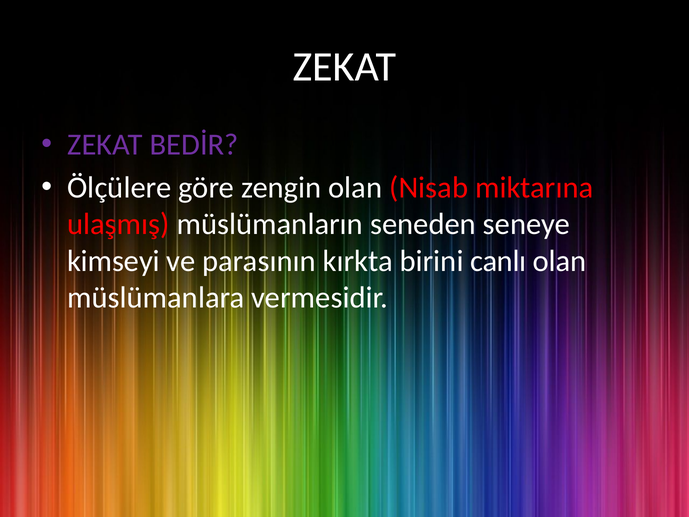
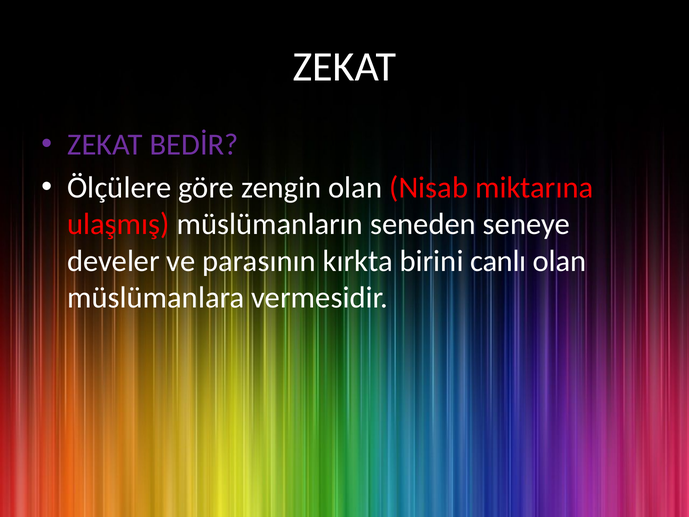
kimseyi: kimseyi -> develer (113, 261)
